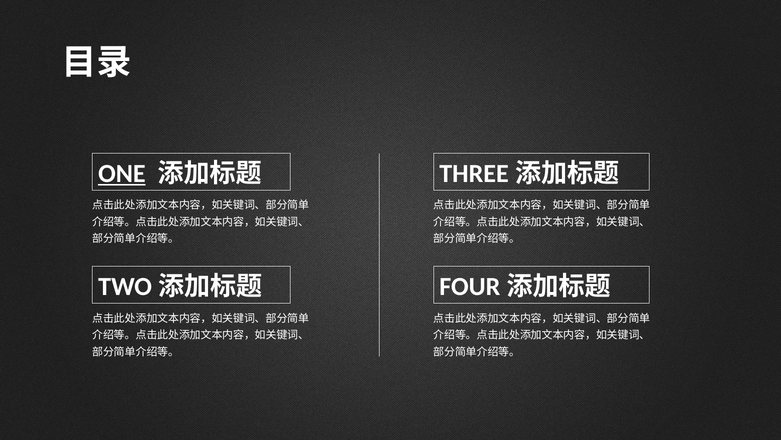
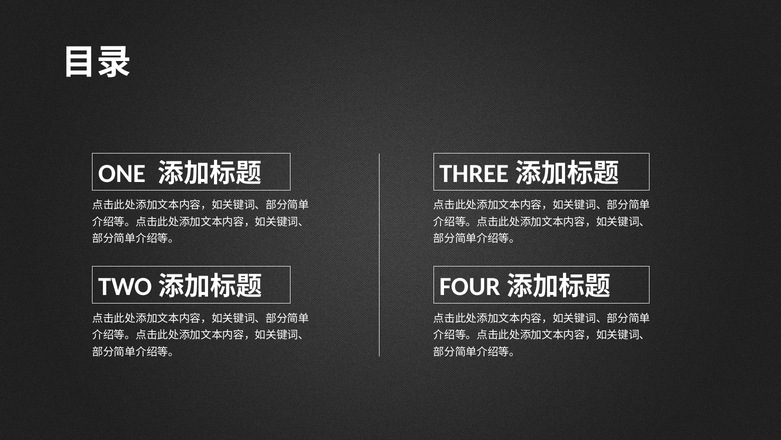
ONE underline: present -> none (122, 173)
